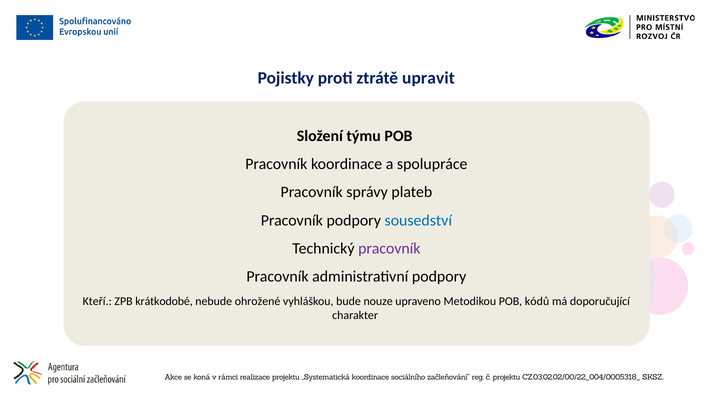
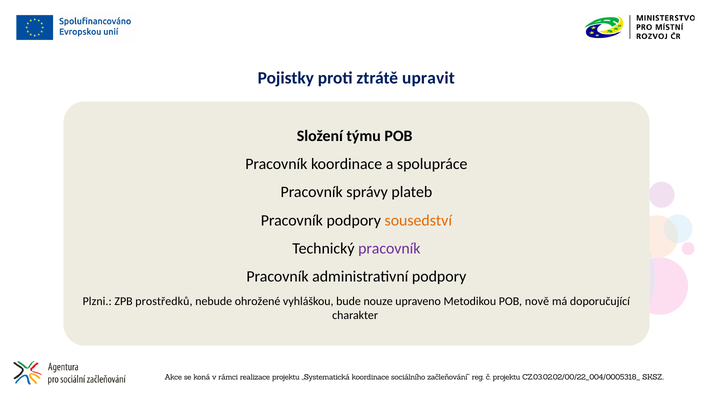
sousedství colour: blue -> orange (418, 220)
Kteří: Kteří -> Plzni (97, 301)
krátkodobé: krátkodobé -> prostředků (164, 301)
kódů: kódů -> nově (537, 301)
